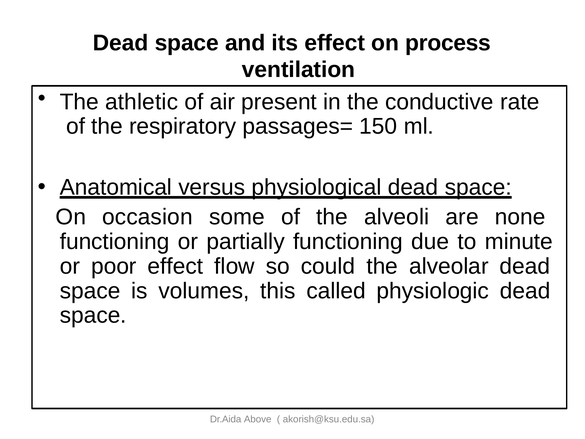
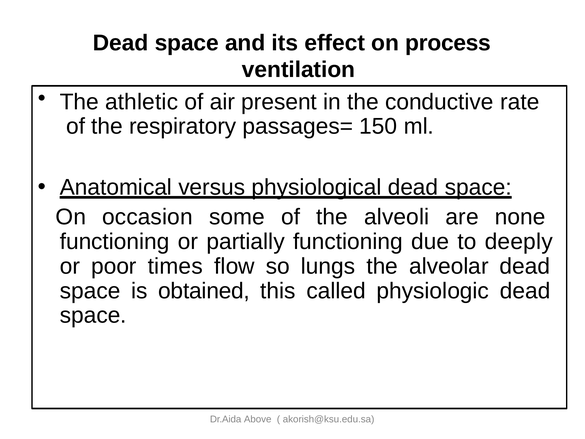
minute: minute -> deeply (519, 242)
poor effect: effect -> times (175, 266)
could: could -> lungs (328, 266)
volumes: volumes -> obtained (204, 291)
